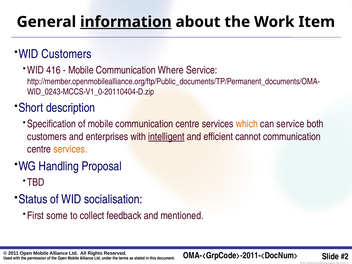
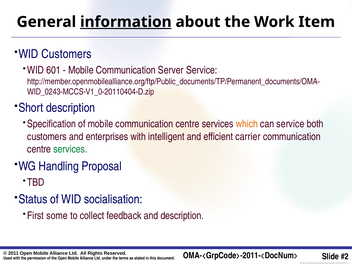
416: 416 -> 601 (53, 70)
Where: Where -> Server (171, 70)
intelligent underline: present -> none (166, 137)
cannot: cannot -> carrier (248, 137)
services colour: orange -> green (70, 149)
and mentioned: mentioned -> description (182, 216)
